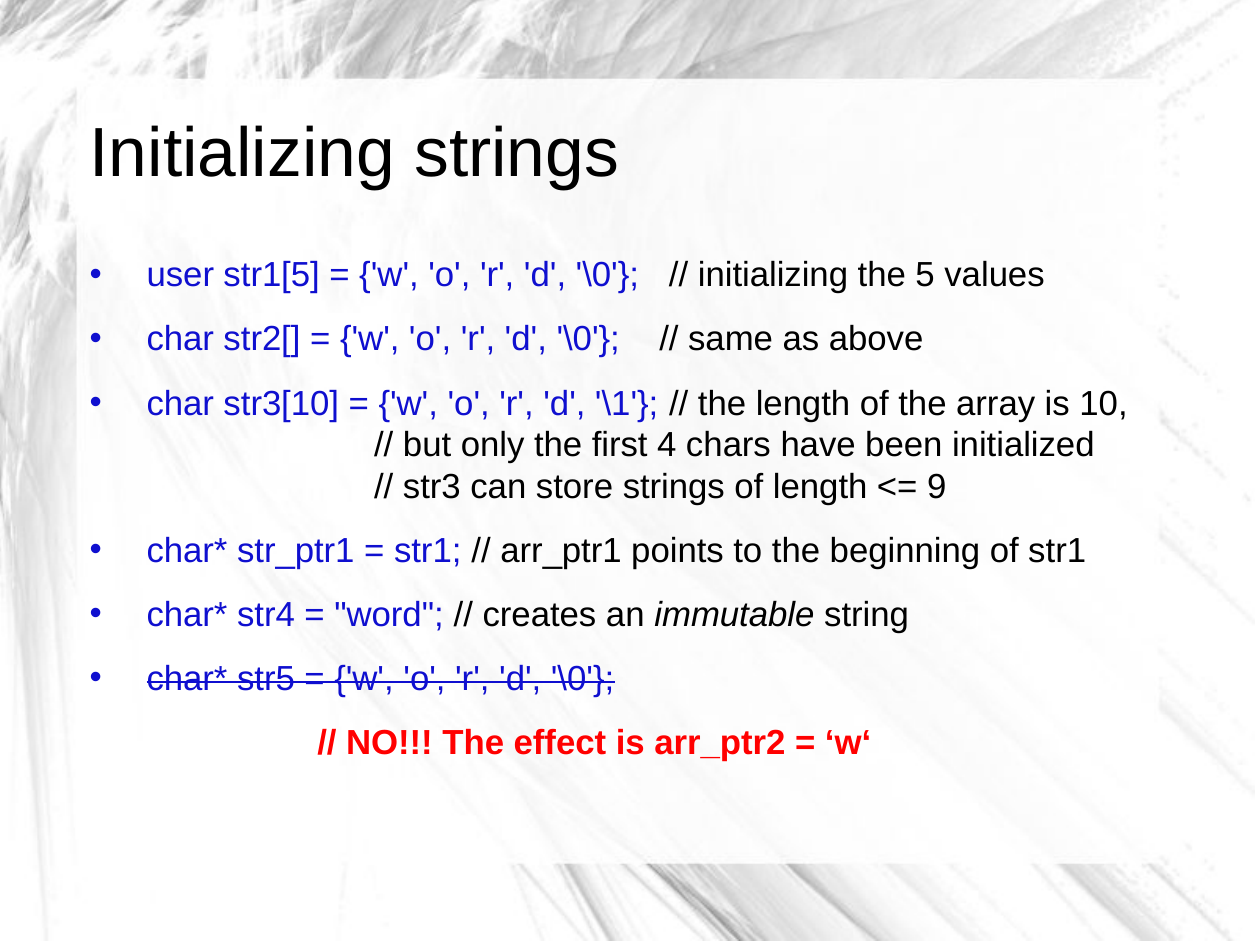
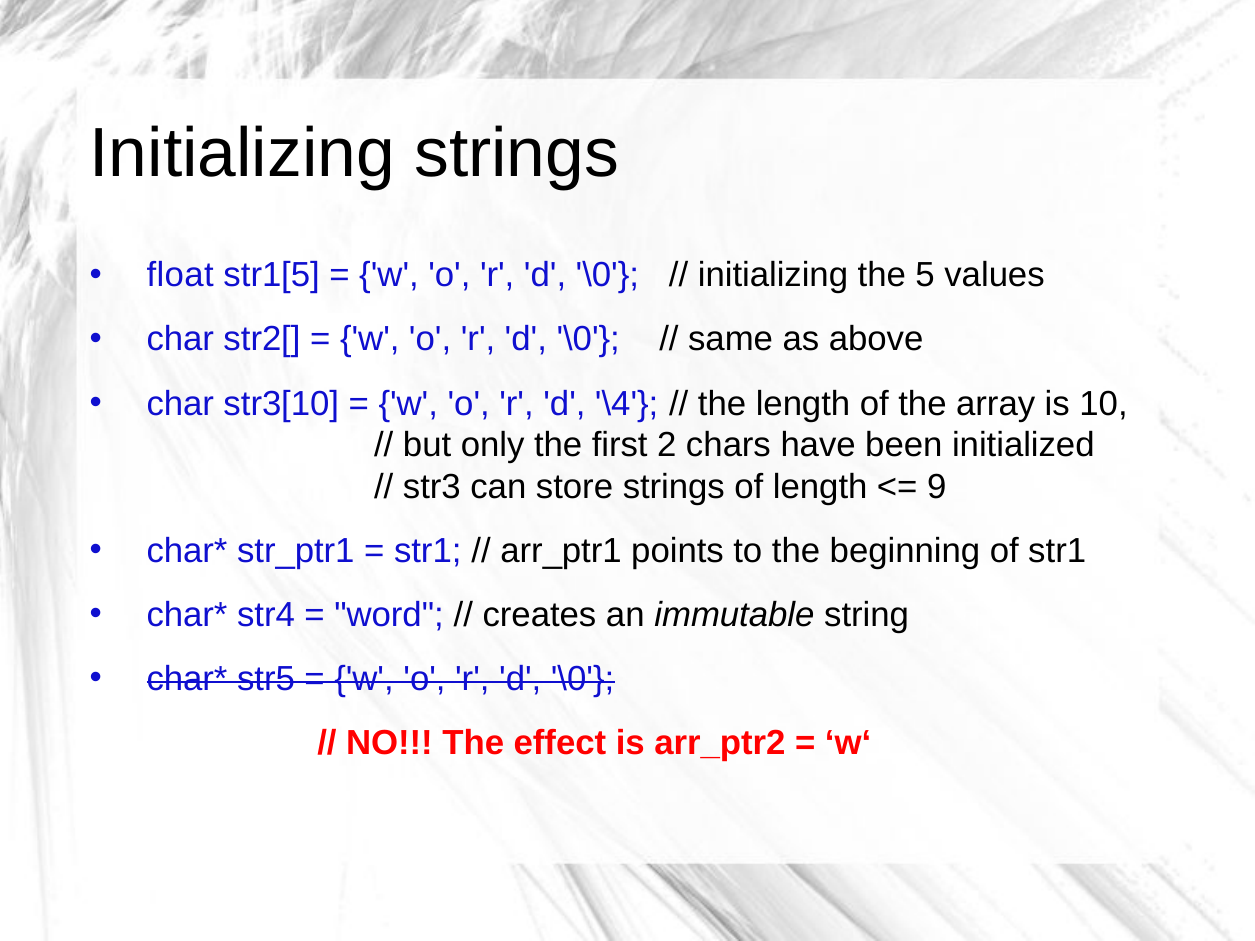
user: user -> float (180, 275)
\1: \1 -> \4 (627, 404)
4: 4 -> 2 (667, 445)
